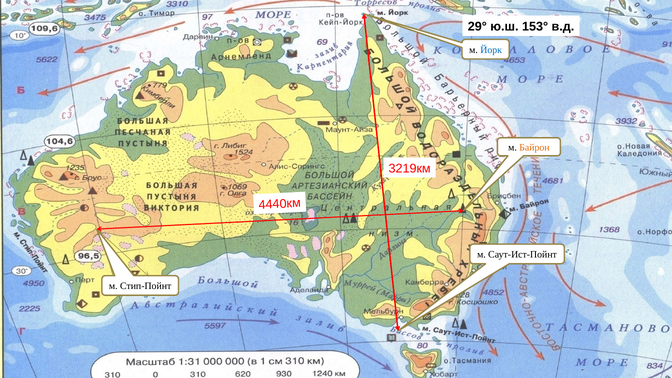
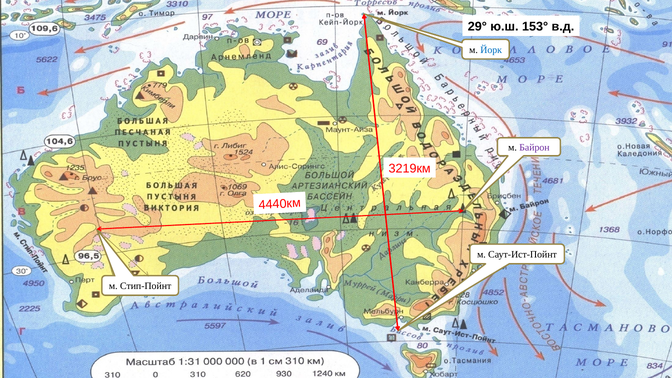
Байрон colour: orange -> purple (534, 147)
